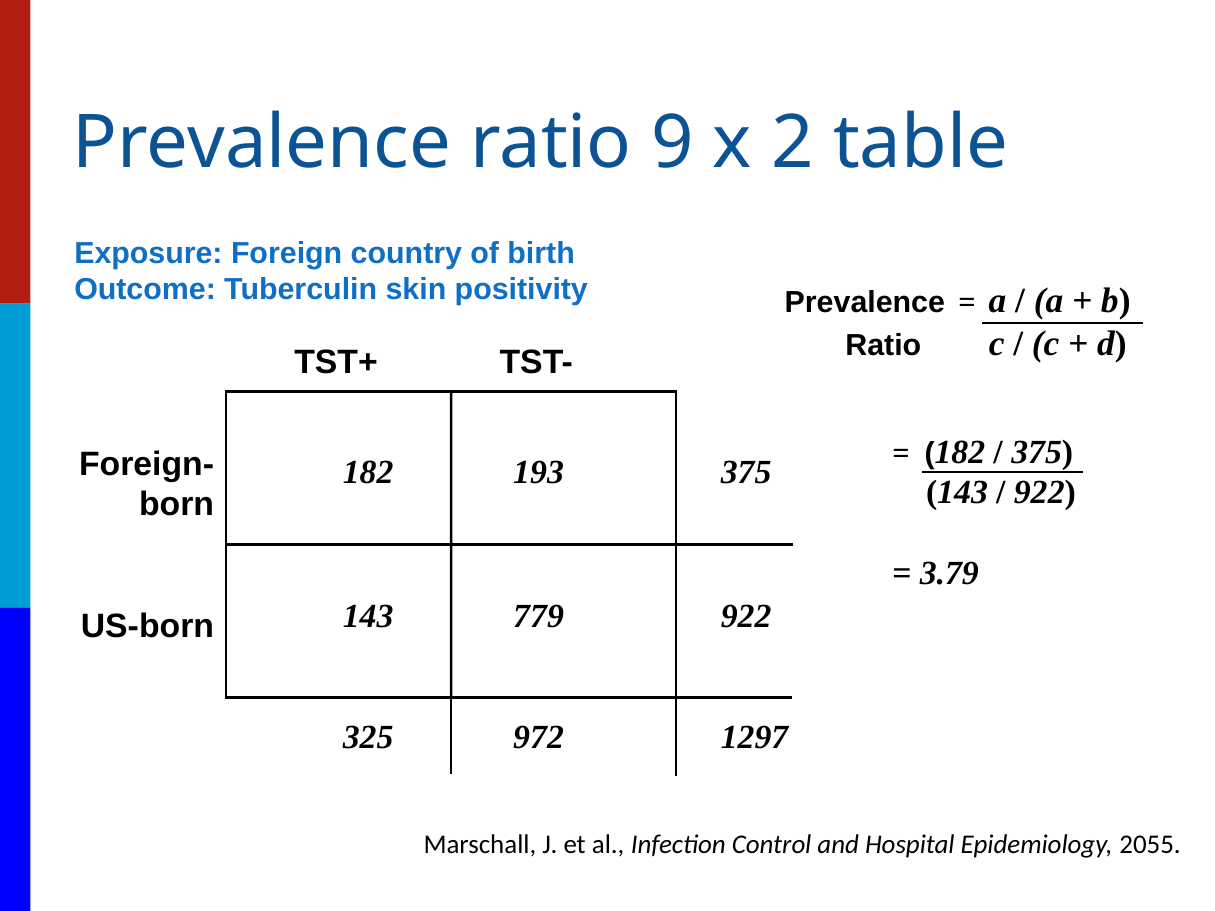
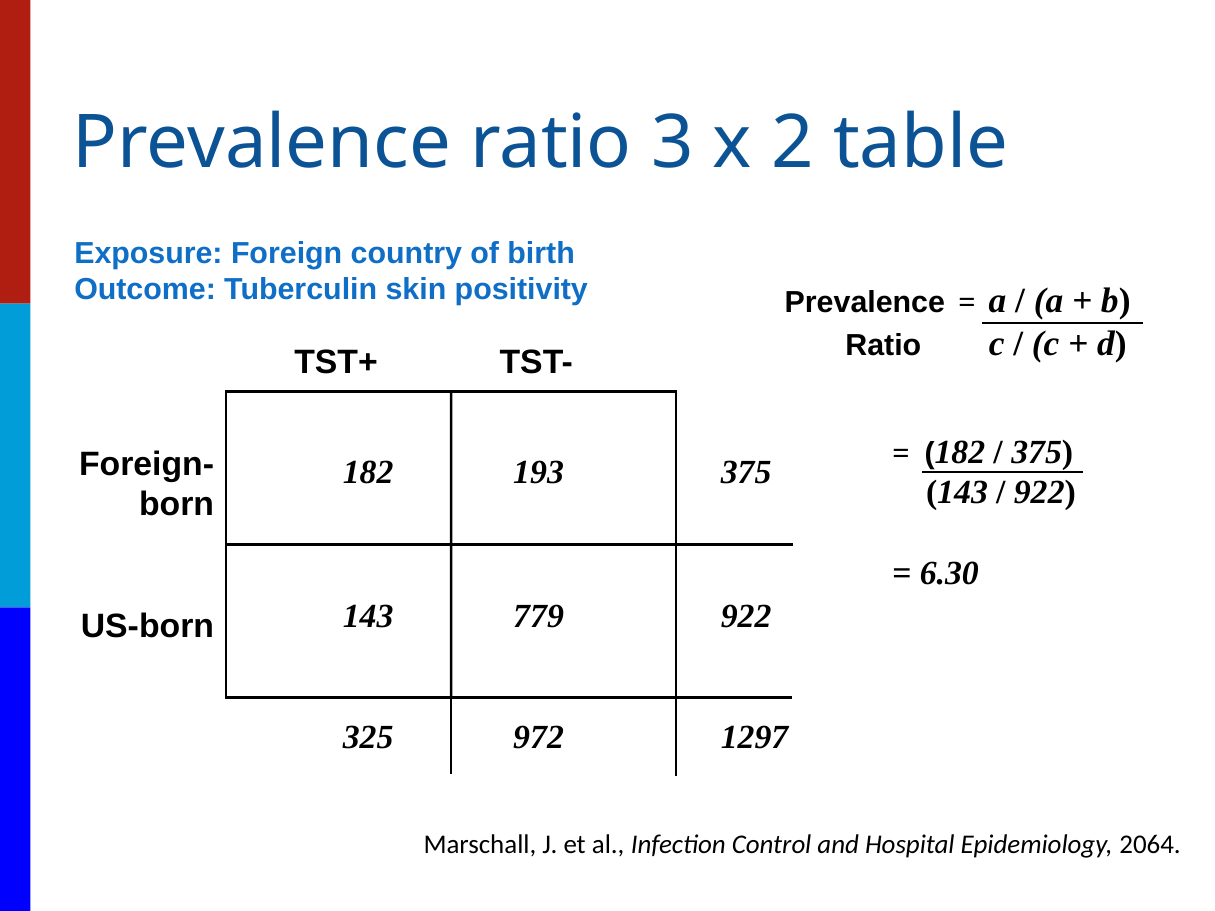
9: 9 -> 3 (672, 143)
3.79: 3.79 -> 6.30 (949, 574)
2055: 2055 -> 2064 (1150, 845)
